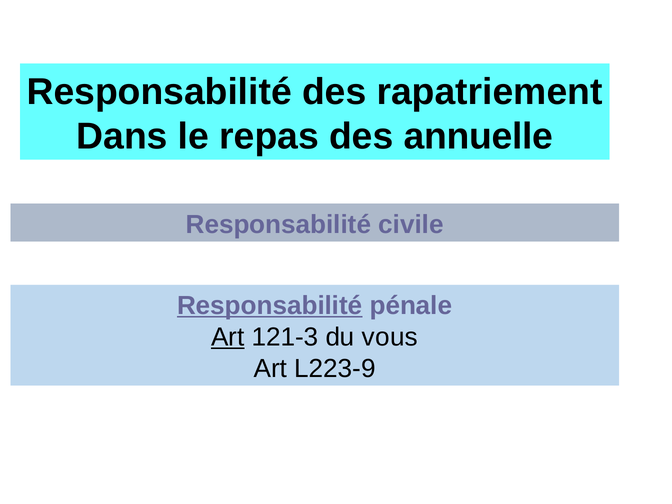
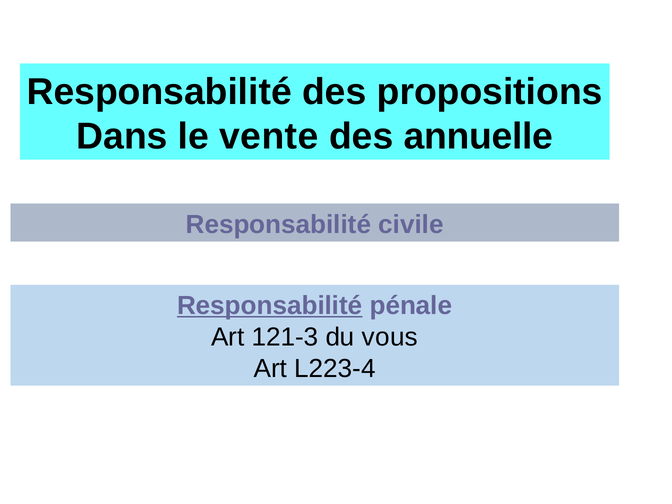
rapatriement: rapatriement -> propositions (490, 92)
repas: repas -> vente (269, 137)
Art underline: present -> none (228, 337)
L223-9: L223-9 -> L223-4 (335, 368)
